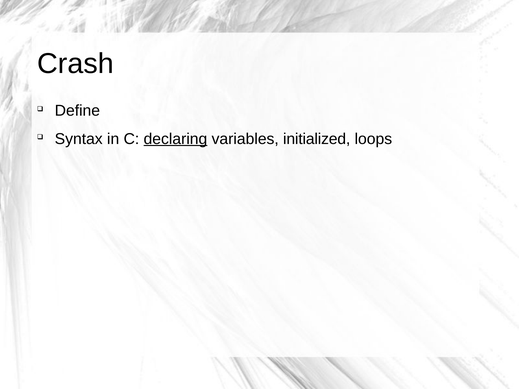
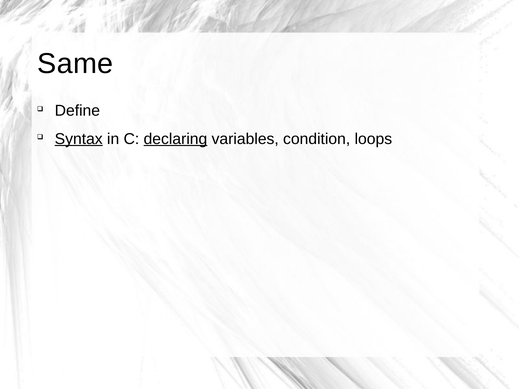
Crash: Crash -> Same (75, 64)
Syntax underline: none -> present (79, 139)
initialized: initialized -> condition (317, 139)
